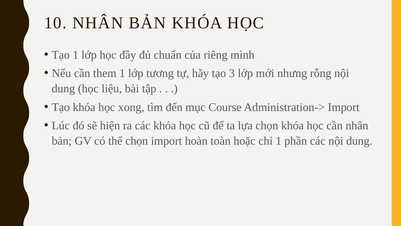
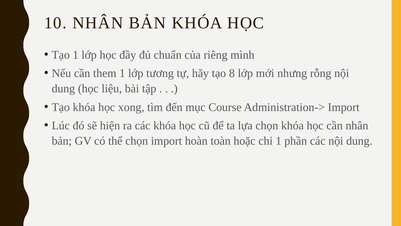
3: 3 -> 8 (232, 73)
